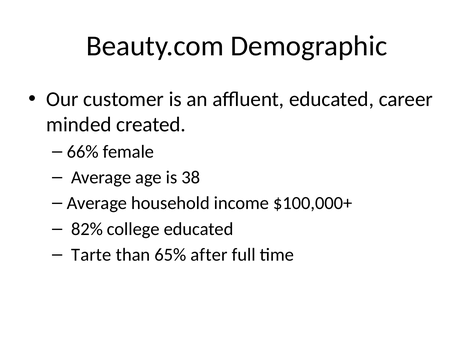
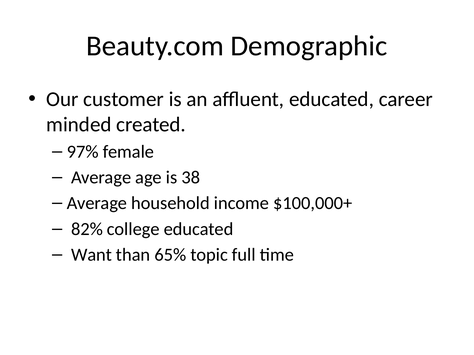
66%: 66% -> 97% (83, 152)
Tarte: Tarte -> Want (91, 255)
after: after -> topic (209, 255)
